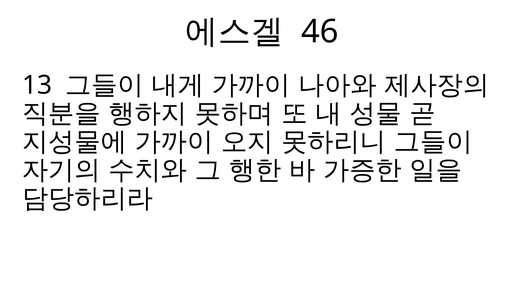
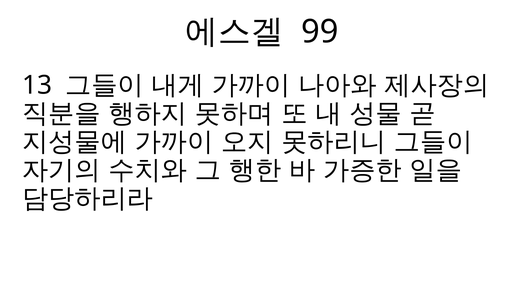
46: 46 -> 99 (320, 32)
